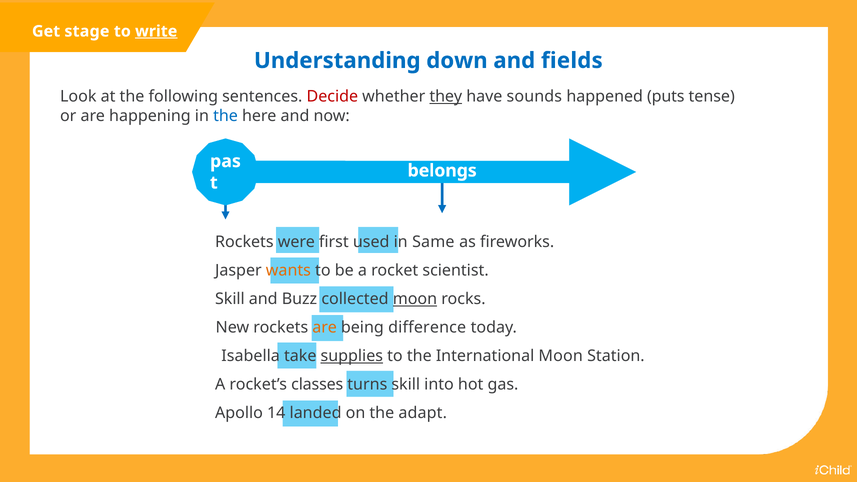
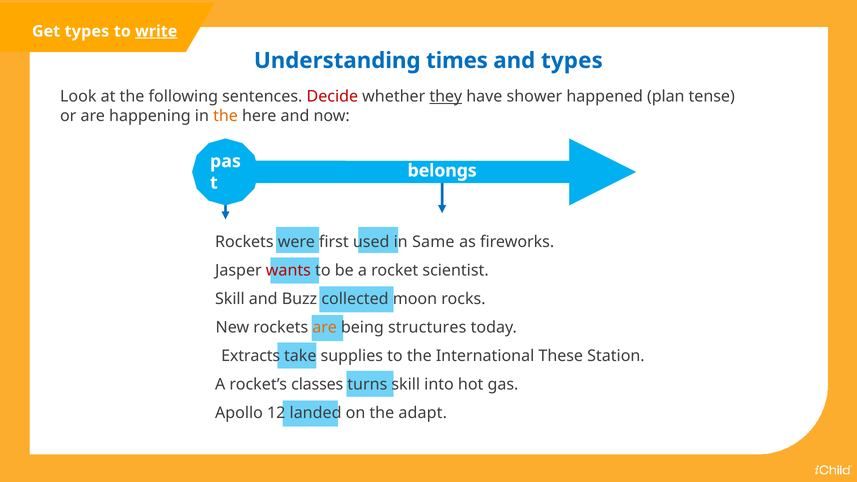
Get stage: stage -> types (87, 31)
down: down -> times (457, 61)
and fields: fields -> types (572, 61)
sounds: sounds -> shower (534, 97)
puts: puts -> plan (666, 97)
the colour: blue -> orange (226, 116)
wants colour: orange -> red (288, 270)
moon underline: present -> none (415, 299)
difference: difference -> structures (427, 328)
Isabella: Isabella -> Extracts (251, 356)
supplies underline: present -> none (352, 356)
International Moon: Moon -> These (561, 356)
14: 14 -> 12 (276, 413)
